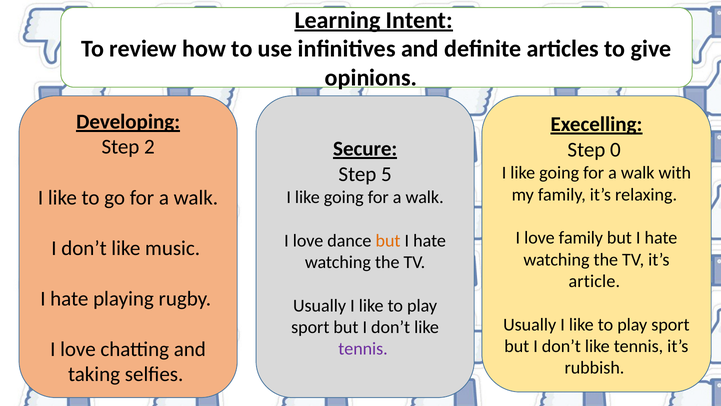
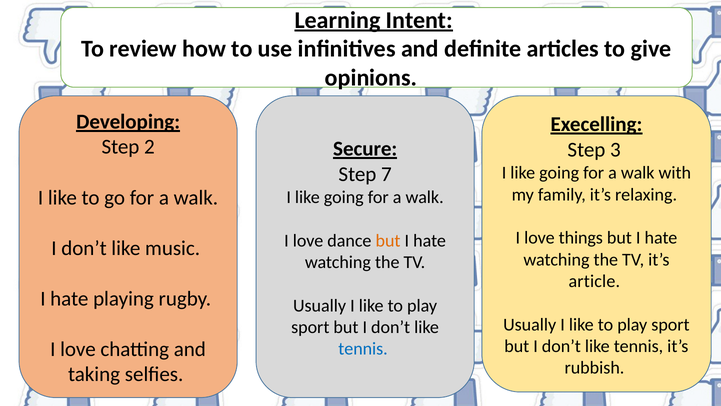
0: 0 -> 3 (615, 150)
5: 5 -> 7 (386, 174)
love family: family -> things (581, 238)
tennis colour: purple -> blue (363, 349)
